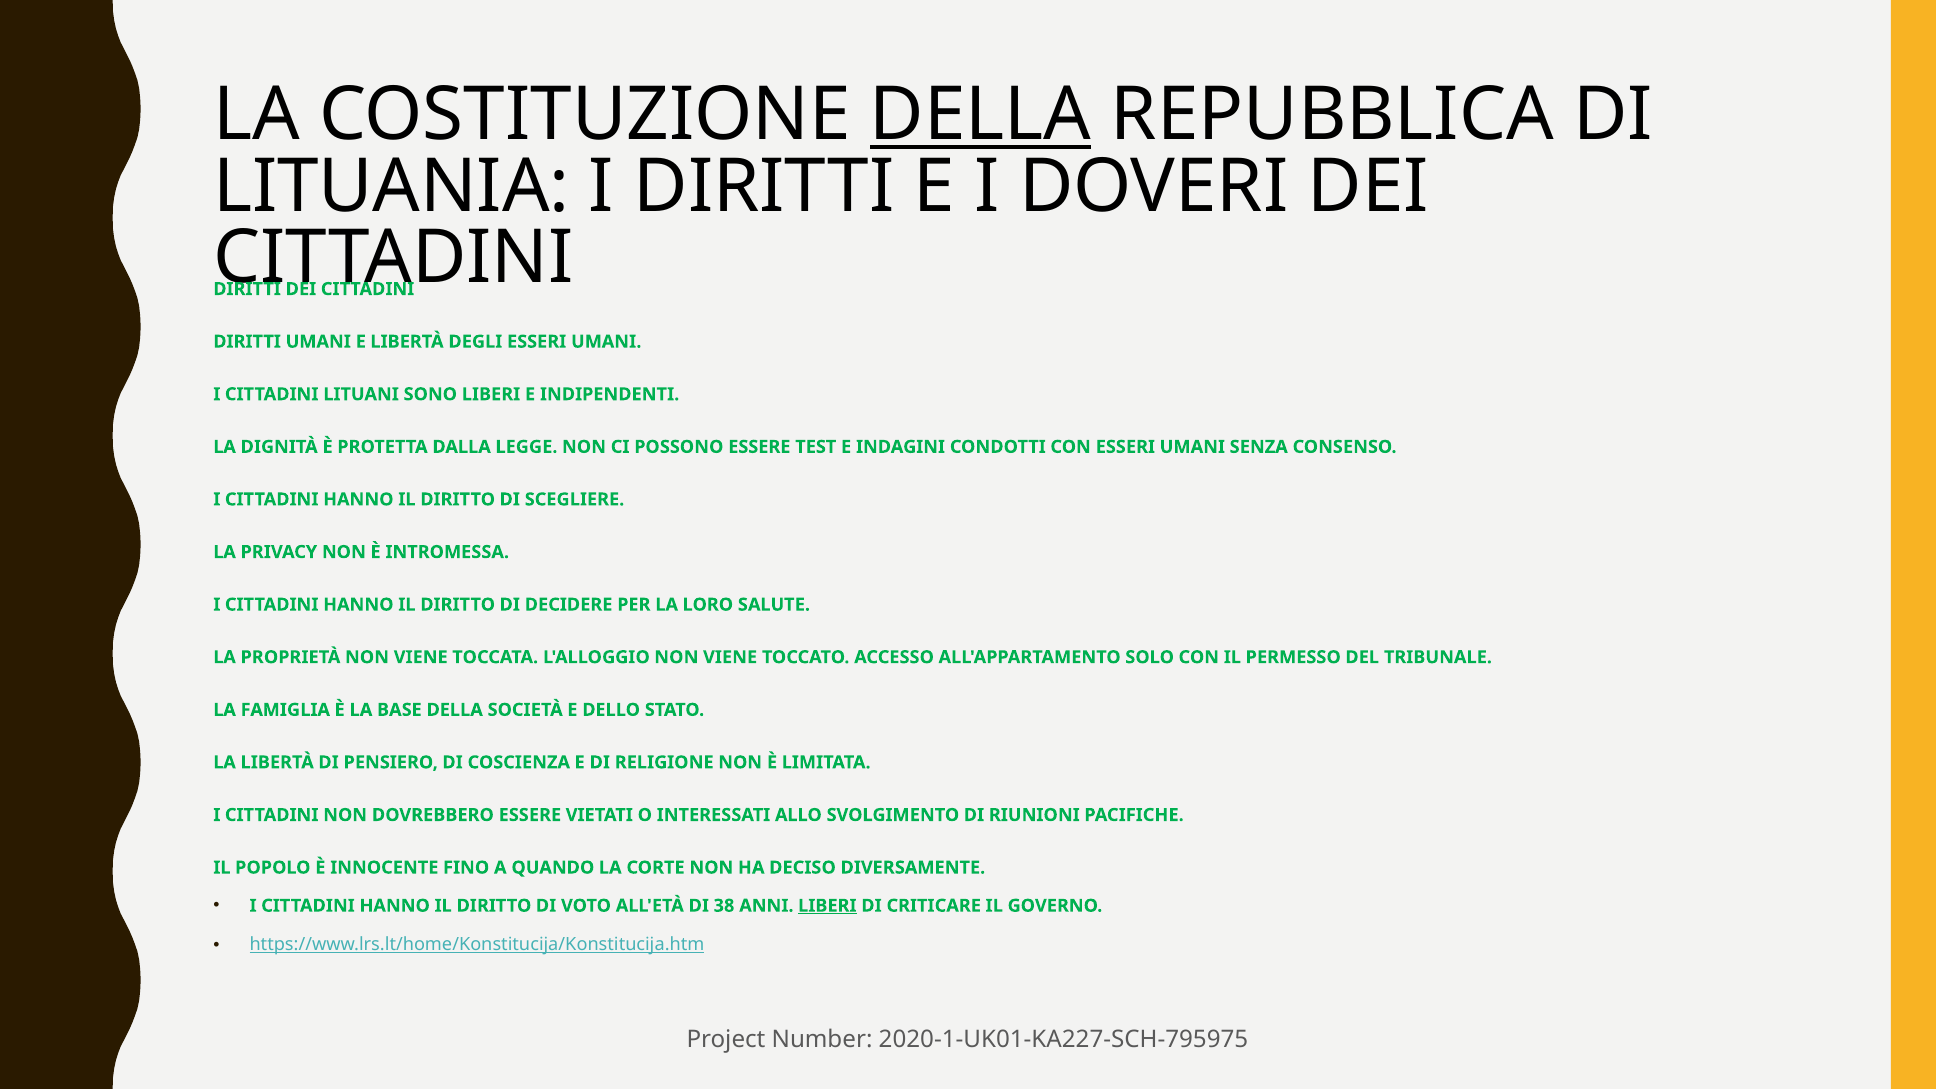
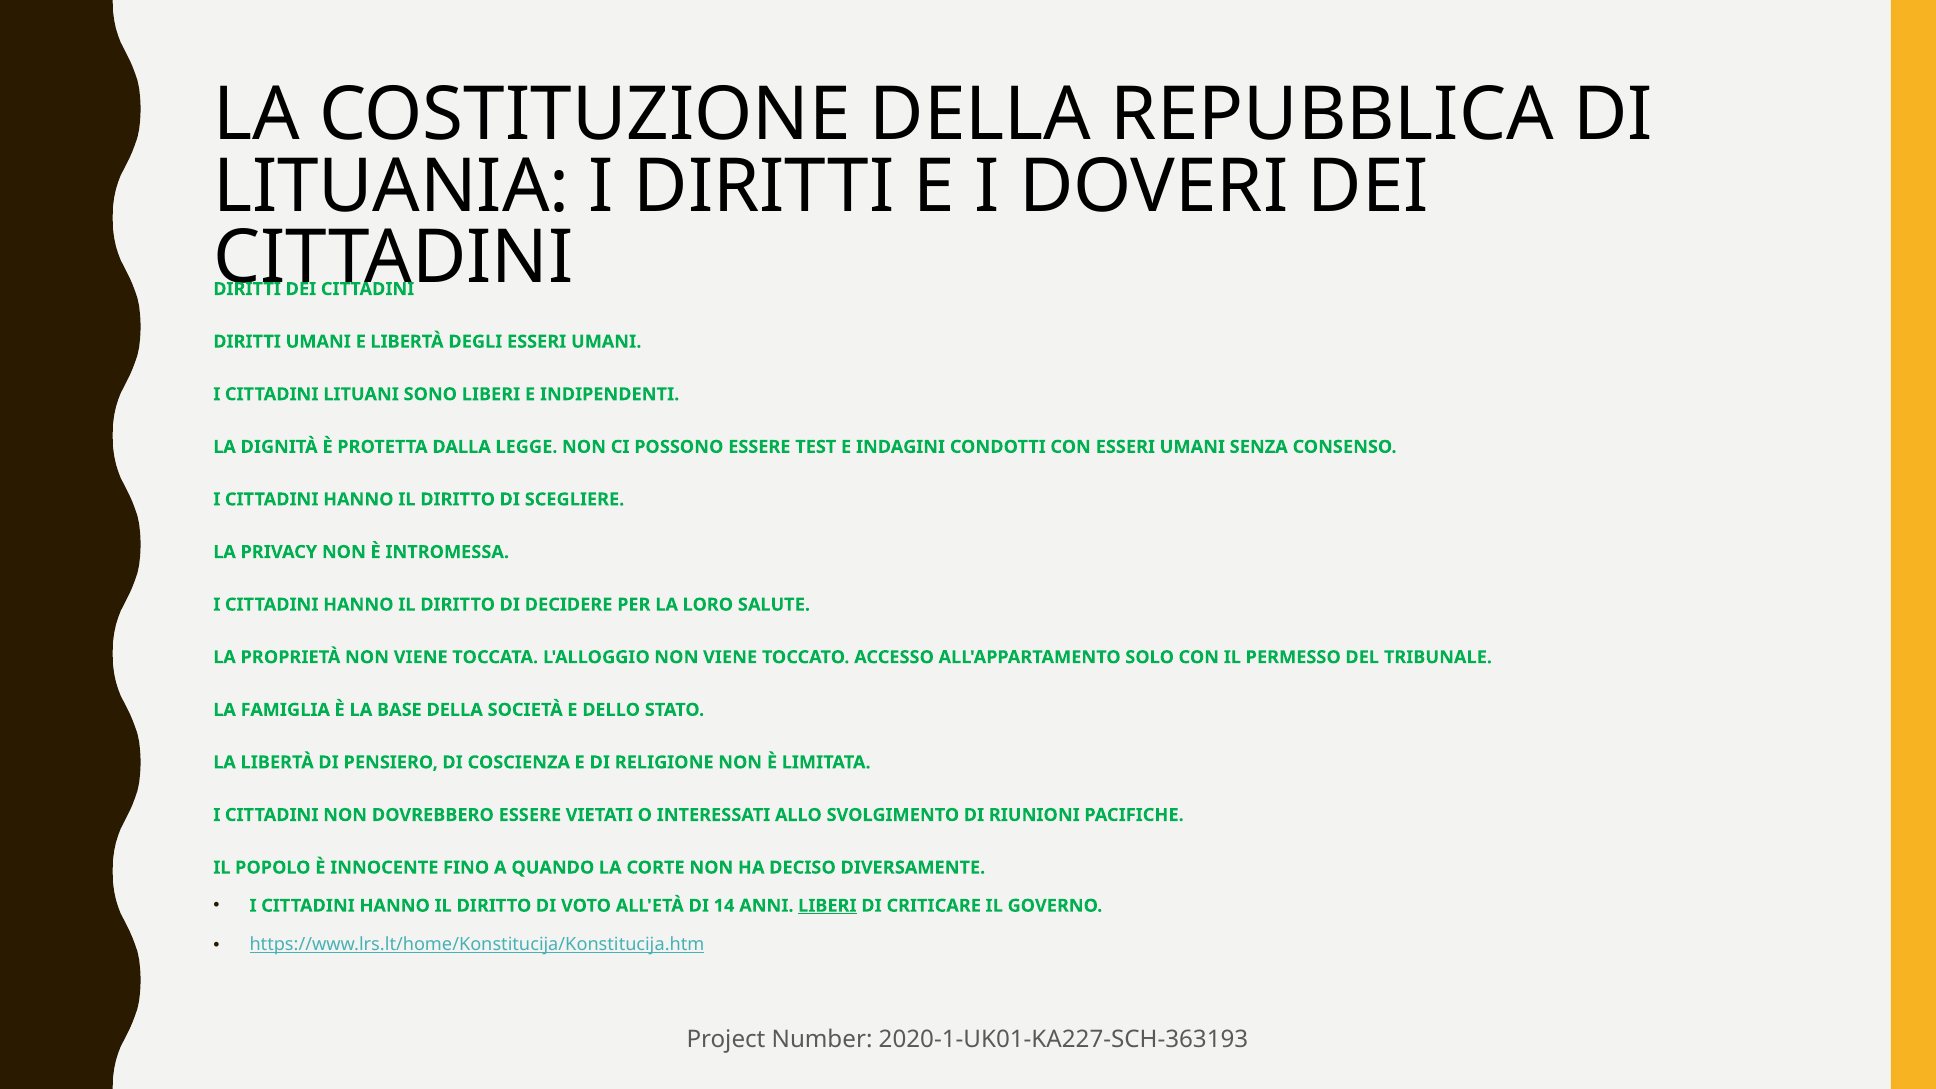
DELLA underline: present -> none (981, 115)
38: 38 -> 14 (724, 906)
2020-1-UK01-KA227-SCH-795975: 2020-1-UK01-KA227-SCH-795975 -> 2020-1-UK01-KA227-SCH-363193 (1064, 1040)
